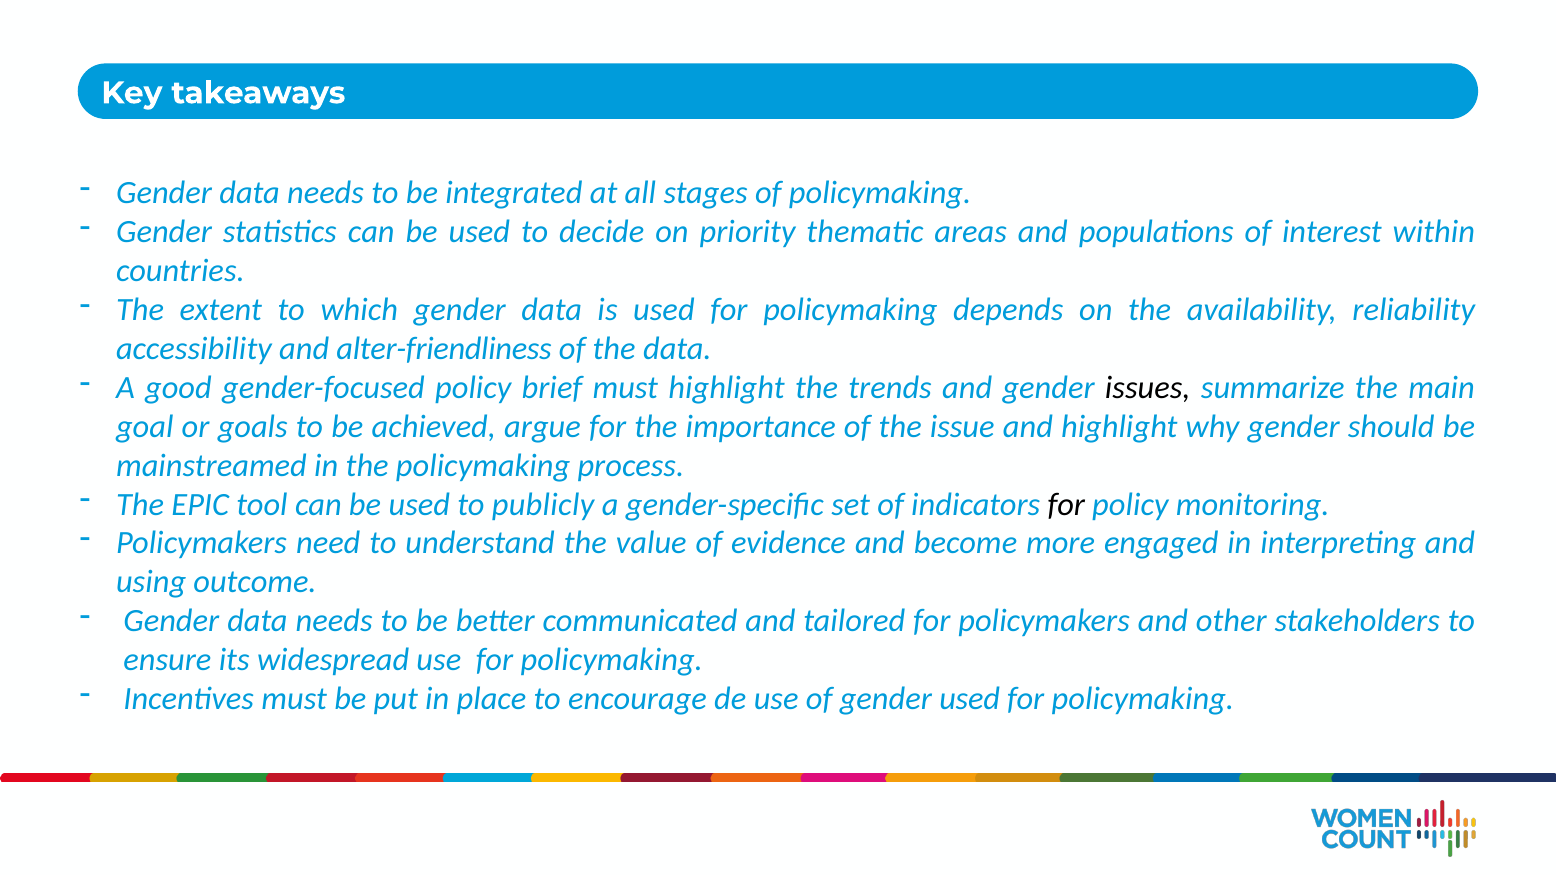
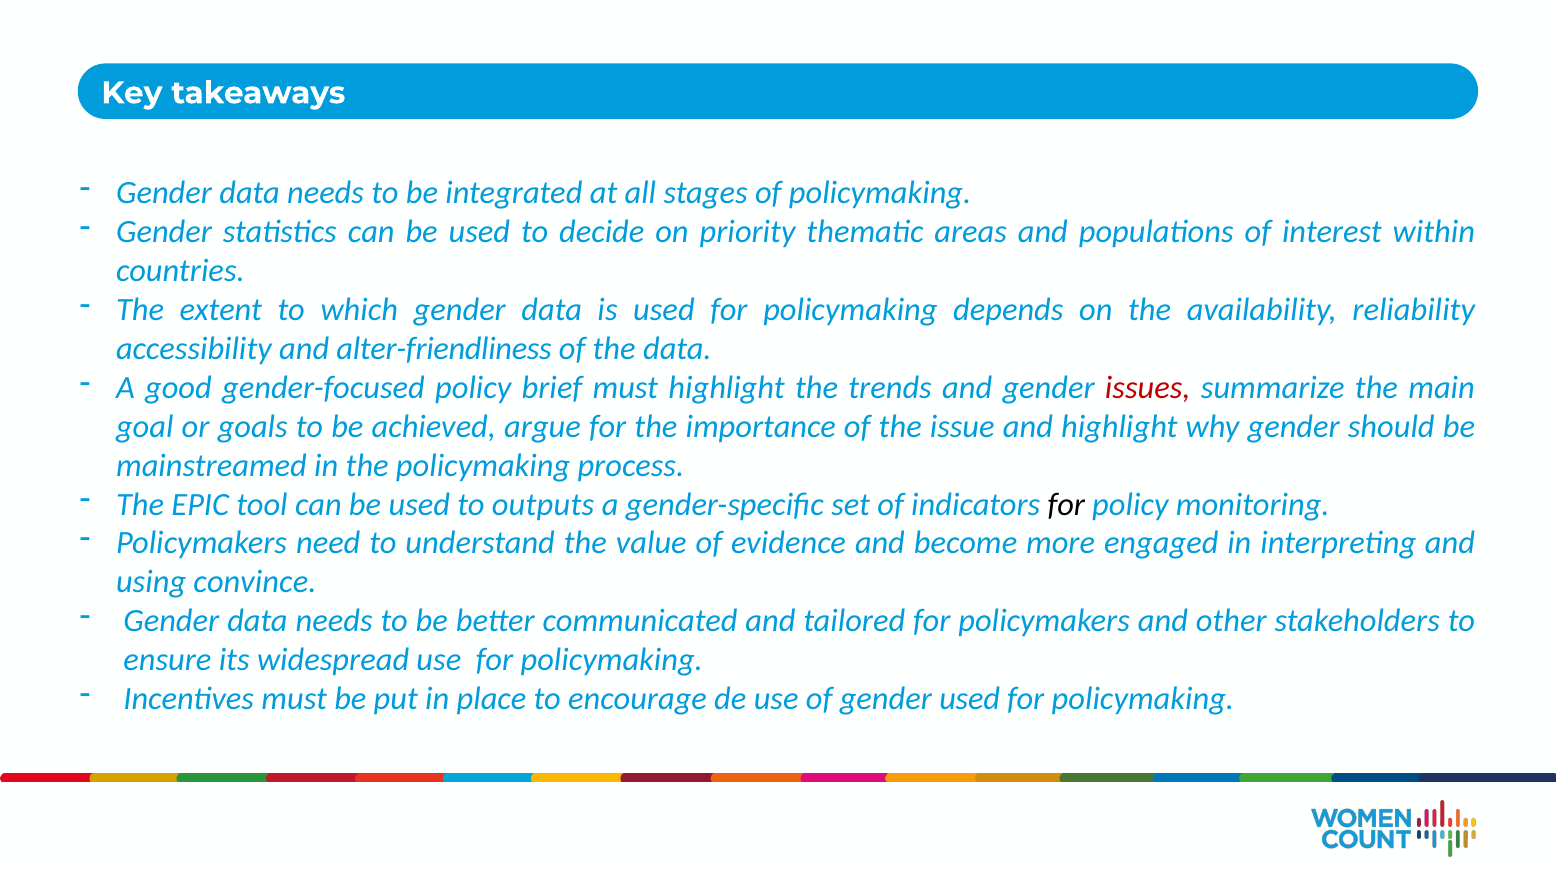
issues colour: black -> red (1148, 388)
publicly: publicly -> outputs (543, 504)
outcome: outcome -> convince (255, 582)
